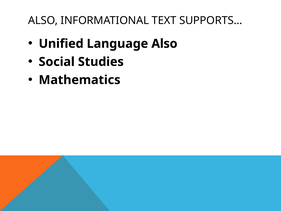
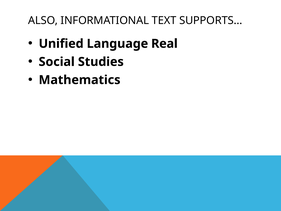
Language Also: Also -> Real (164, 44)
